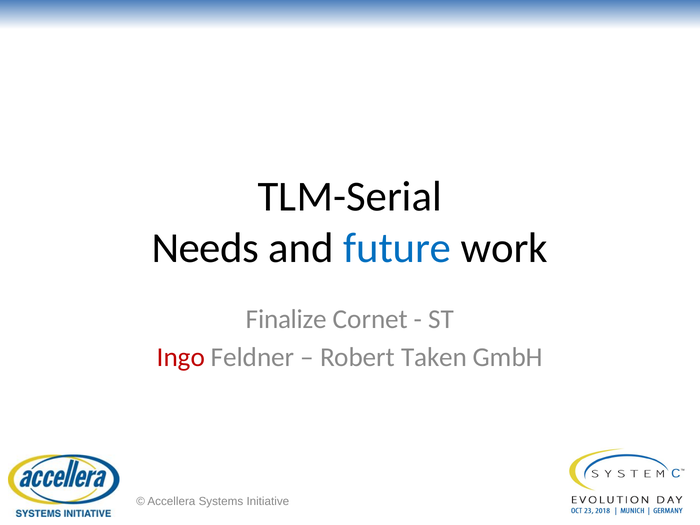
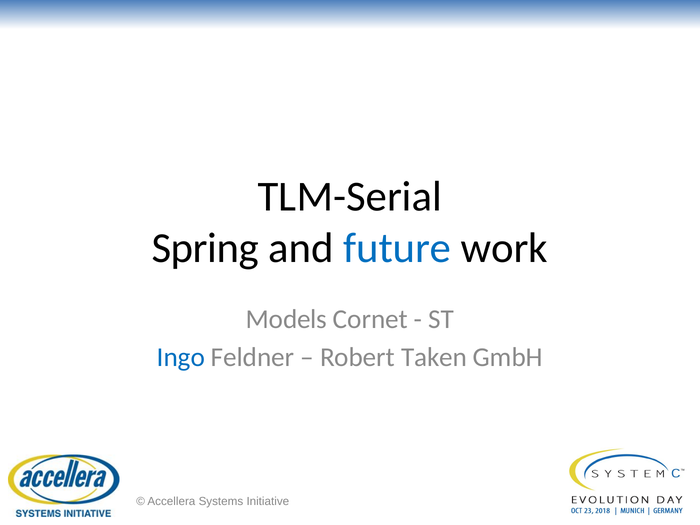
Needs: Needs -> Spring (205, 248)
Finalize: Finalize -> Models (286, 319)
Ingo colour: red -> blue (181, 357)
